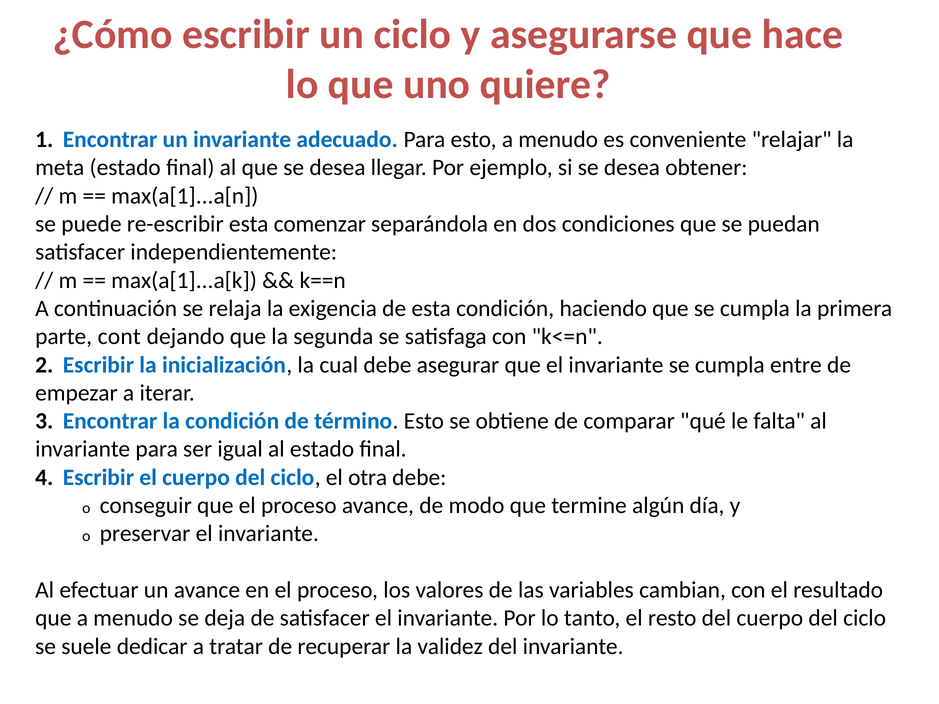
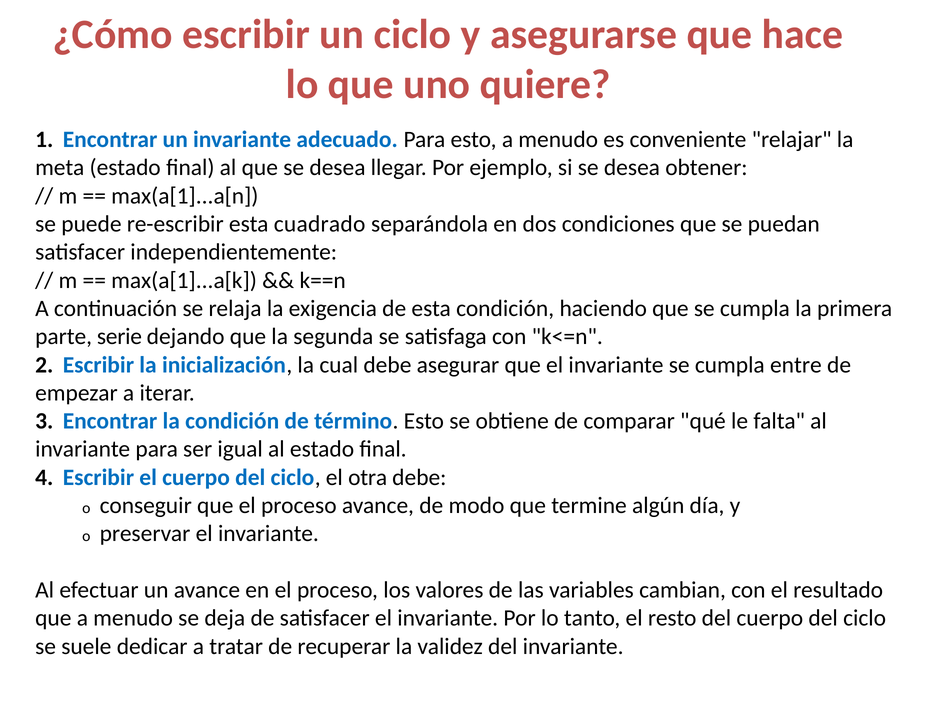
comenzar: comenzar -> cuadrado (320, 224)
cont: cont -> serie (119, 337)
